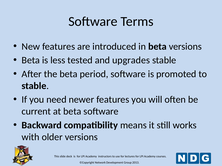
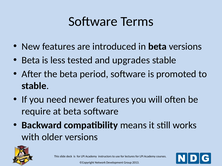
current: current -> require (36, 112)
